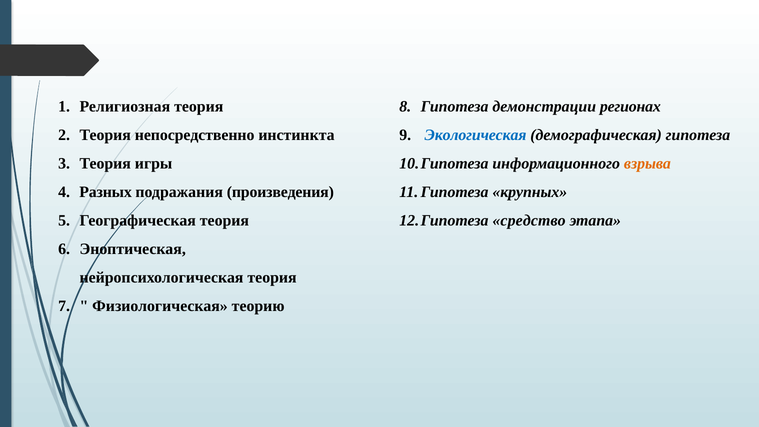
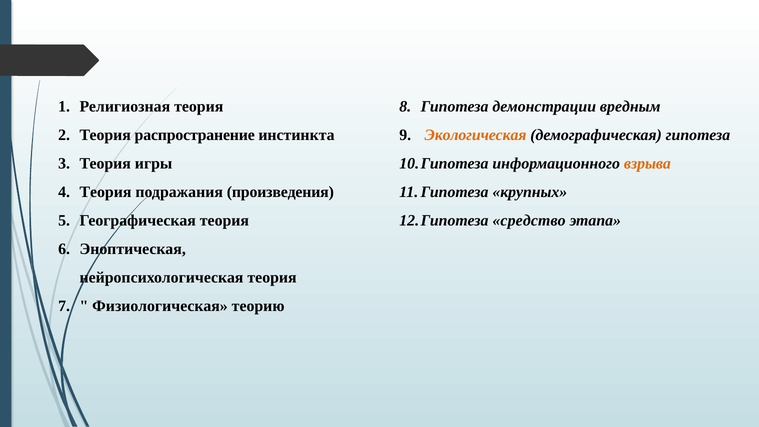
регионах: регионах -> вредным (630, 107)
непосредственно: непосредственно -> распространение (195, 135)
Экологическая colour: blue -> orange (476, 135)
Разных: Разных -> Теория (106, 192)
